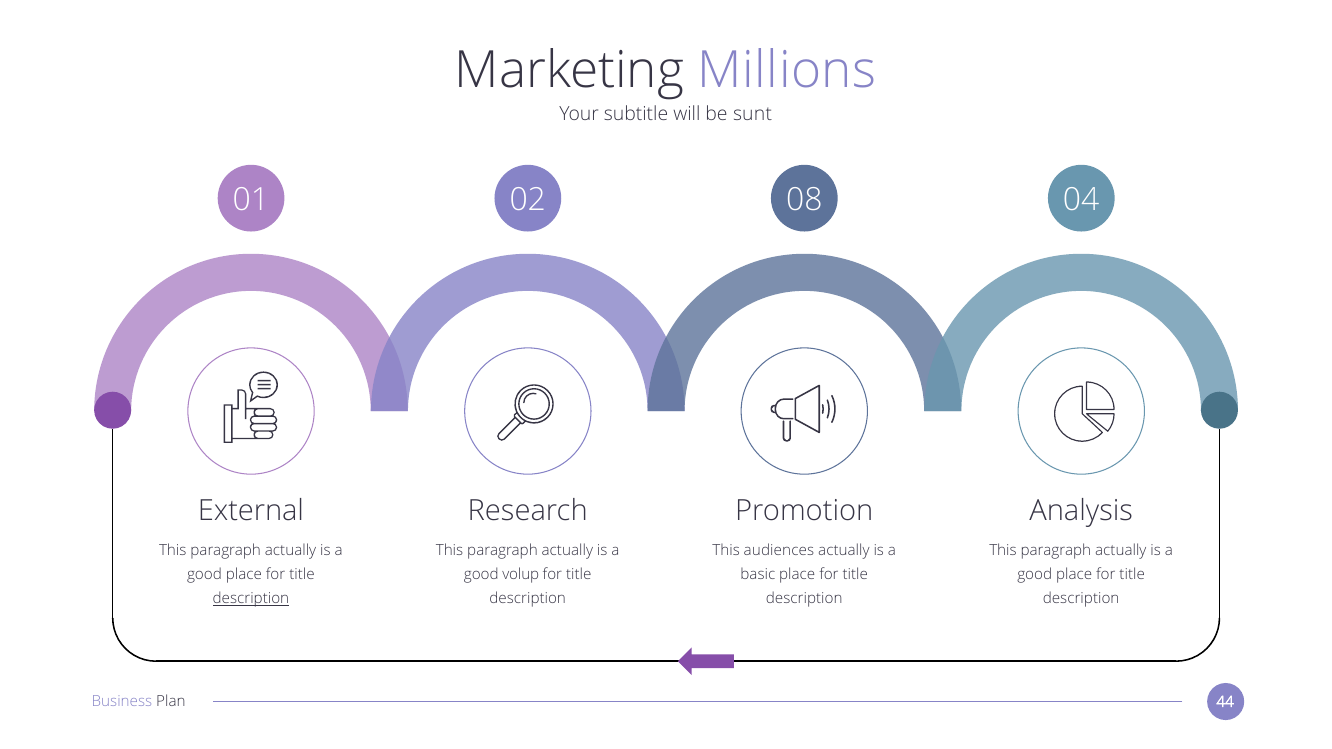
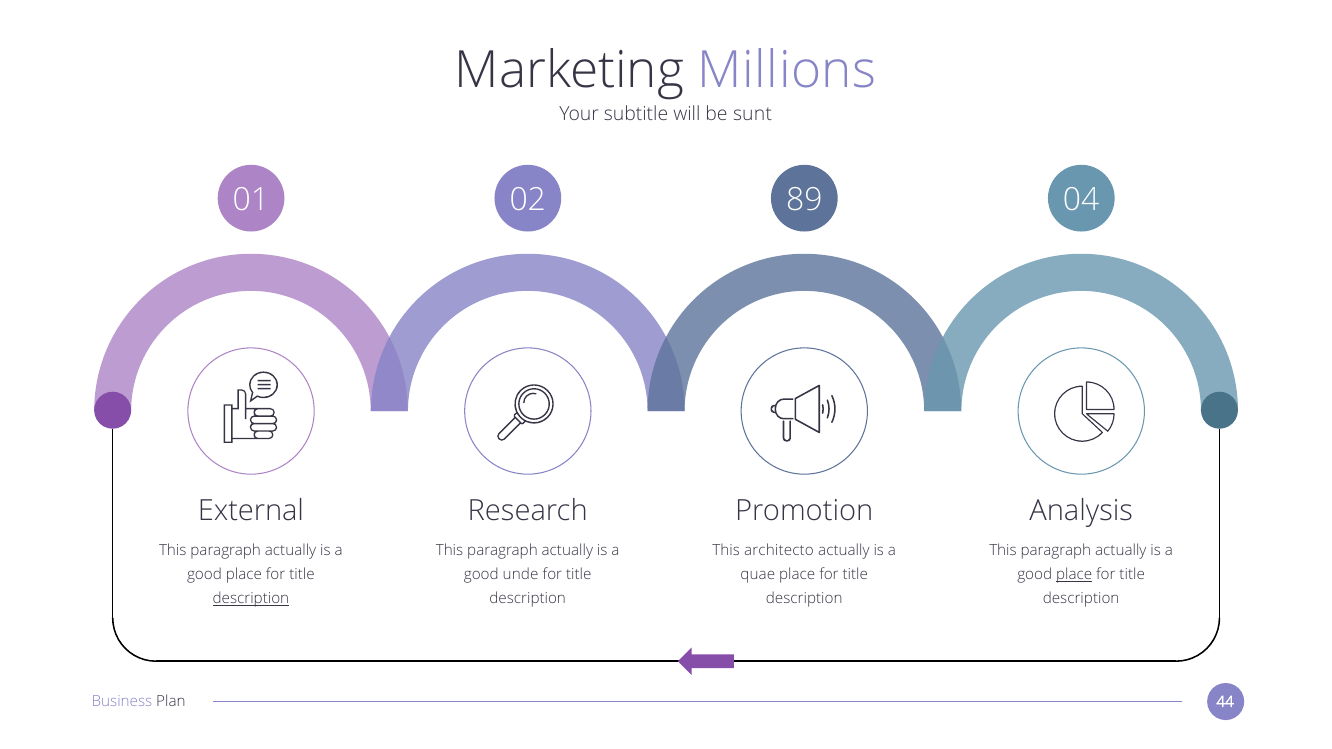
08: 08 -> 89 (804, 200)
audiences: audiences -> architecto (779, 551)
volup: volup -> unde (521, 575)
basic: basic -> quae (758, 575)
place underline: none -> present (1074, 575)
